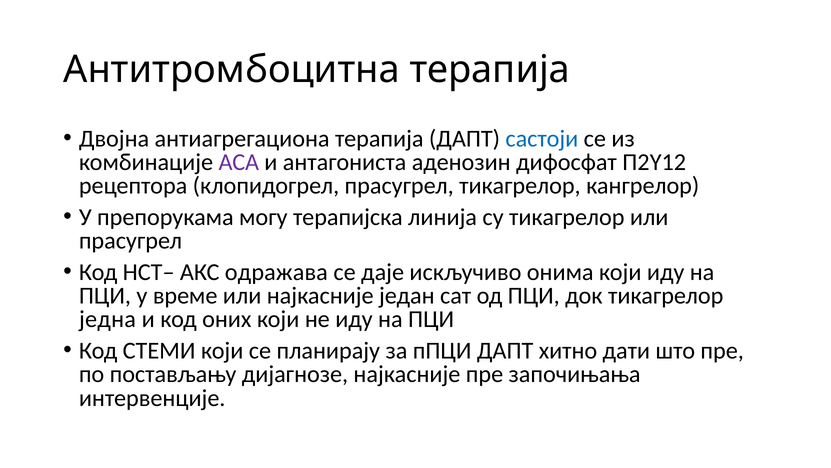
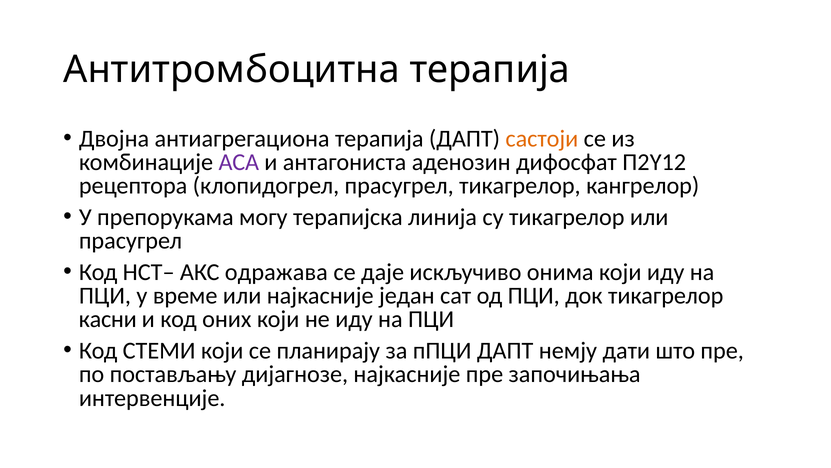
састоји colour: blue -> orange (542, 138)
једна: једна -> касни (108, 319)
хитно: хитно -> немју (568, 350)
